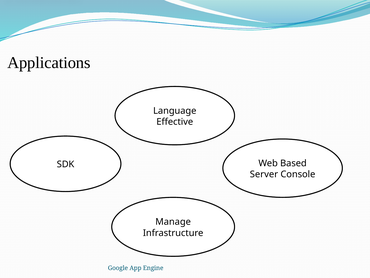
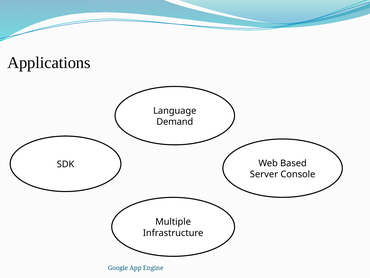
Effective: Effective -> Demand (175, 122)
Manage: Manage -> Multiple (173, 222)
